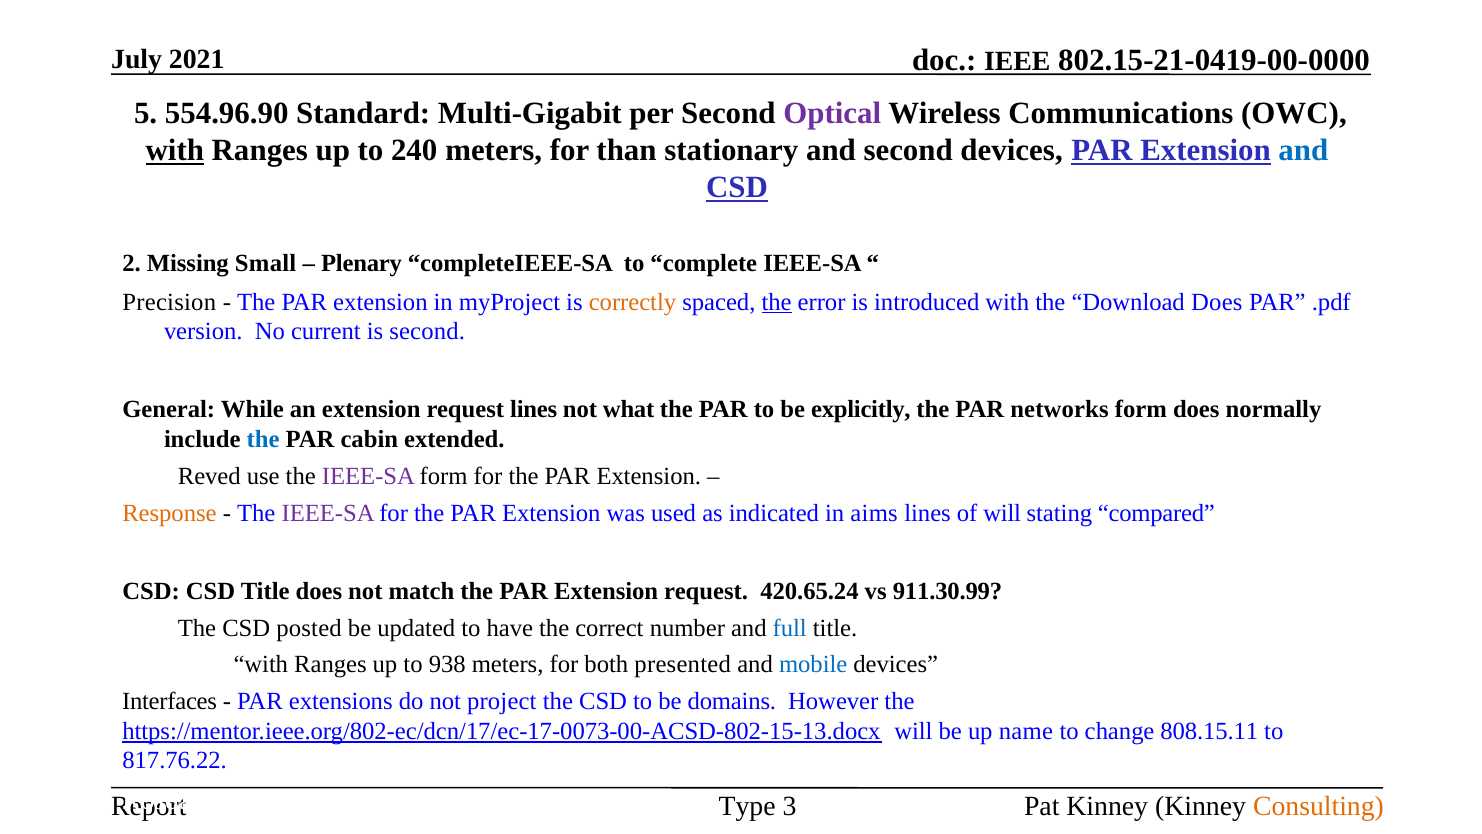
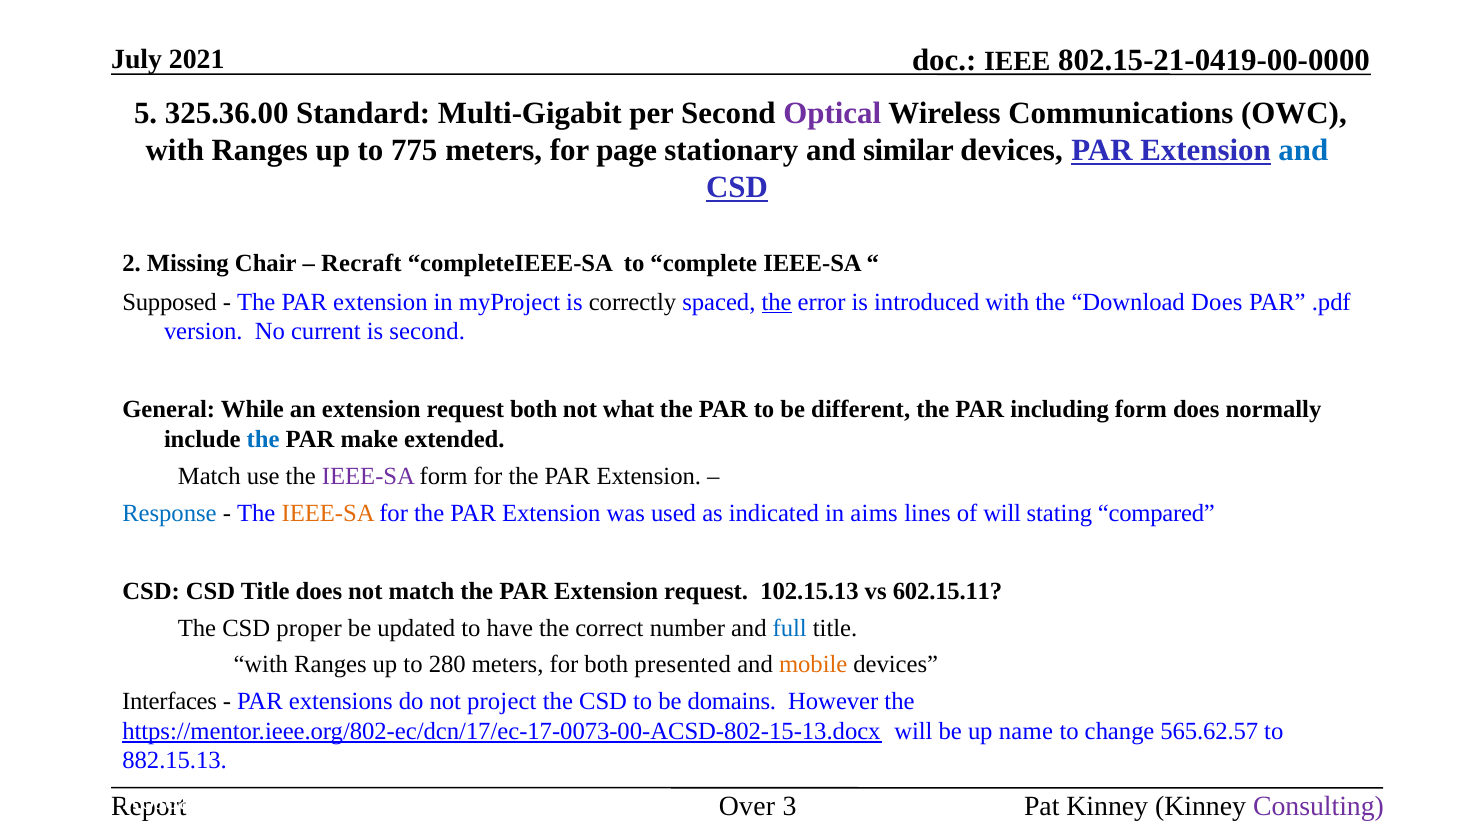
554.96.90: 554.96.90 -> 325.36.00 (227, 113)
with underline: present -> none (175, 150)
240: 240 -> 775 (414, 150)
than: than -> page (627, 150)
and second: second -> similar (908, 150)
Small: Small -> Chair (266, 263)
Plenary: Plenary -> Recraft (361, 263)
Precision: Precision -> Supposed (170, 302)
correctly colour: orange -> black (632, 302)
request lines: lines -> both (534, 409)
explicitly: explicitly -> different (861, 409)
networks: networks -> including (1060, 409)
cabin: cabin -> make (369, 439)
Reved: Reved -> Match (209, 476)
Response colour: orange -> blue (169, 513)
IEEE-SA colour: purple -> orange (328, 513)
420.65.24: 420.65.24 -> 102.15.13 (809, 591)
911.30.99: 911.30.99 -> 602.15.11 (947, 591)
posted: posted -> proper (309, 628)
938: 938 -> 280 (447, 665)
mobile colour: blue -> orange (813, 665)
808.15.11: 808.15.11 -> 565.62.57 (1209, 731)
817.76.22: 817.76.22 -> 882.15.13 (175, 760)
Type: Type -> Over (747, 806)
Consulting colour: orange -> purple (1319, 806)
